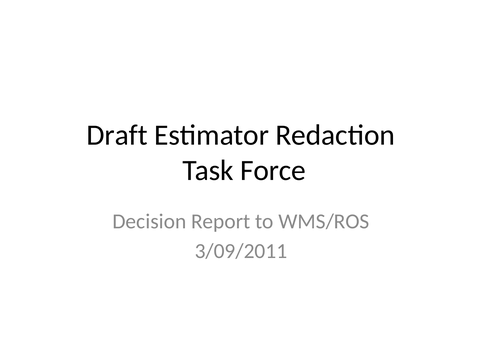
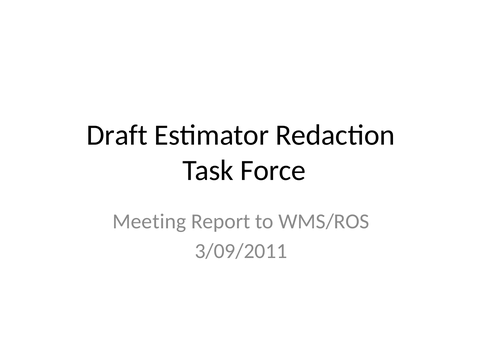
Decision: Decision -> Meeting (149, 222)
